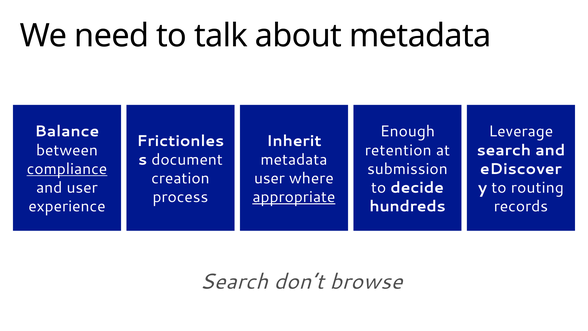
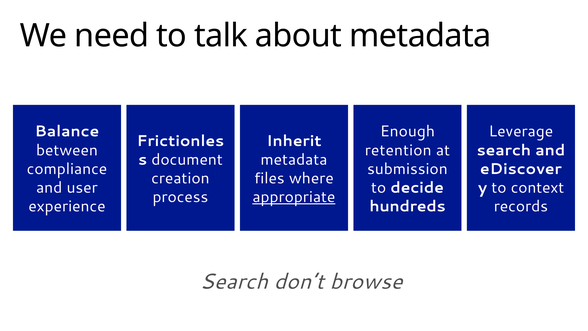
compliance underline: present -> none (67, 169)
user: user -> files (269, 178)
routing: routing -> context (537, 188)
